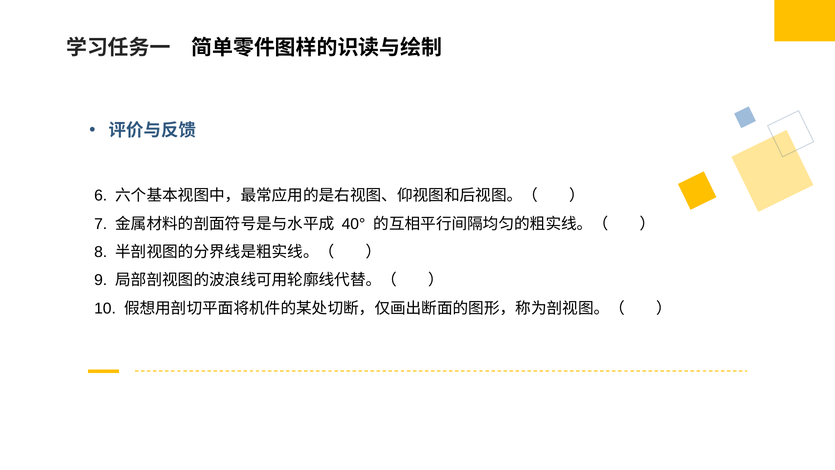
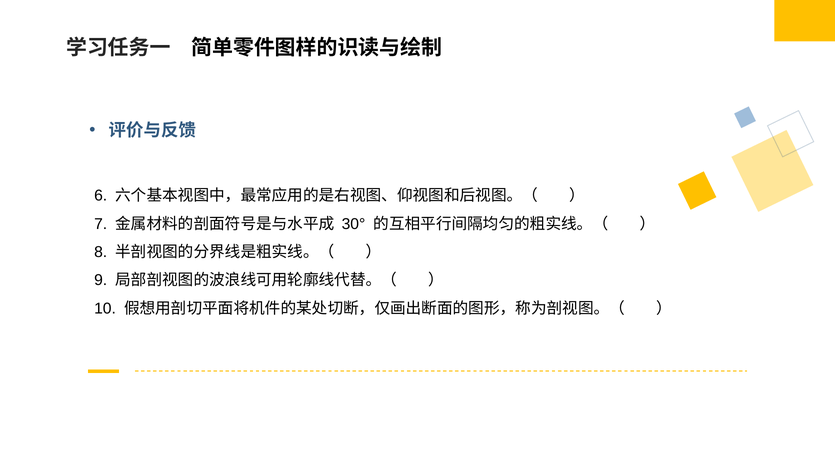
40°: 40° -> 30° (353, 224)
